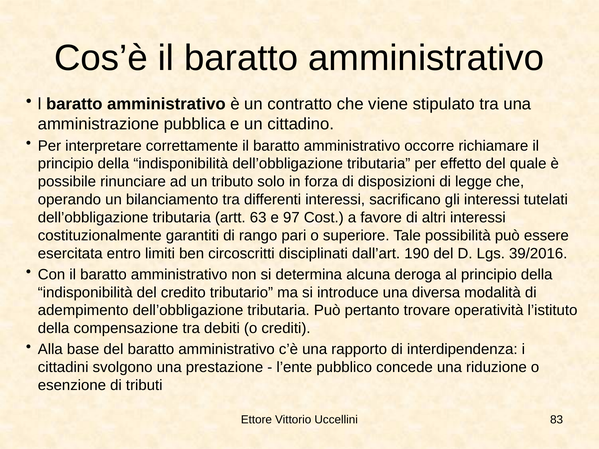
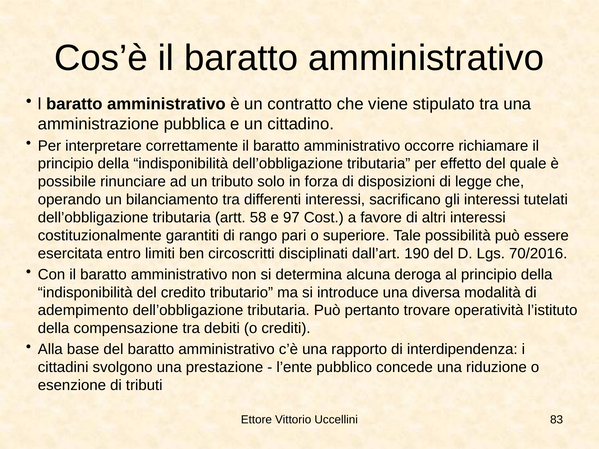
63: 63 -> 58 (258, 218)
39/2016: 39/2016 -> 70/2016 (538, 254)
